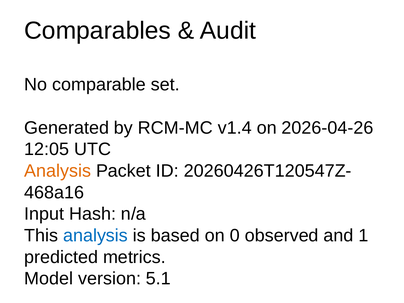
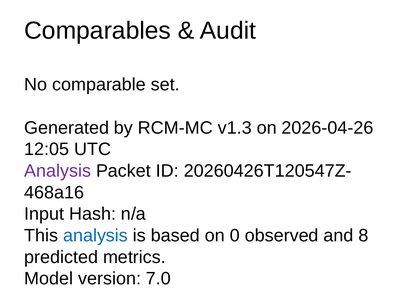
v1.4: v1.4 -> v1.3 (235, 128)
Analysis colour: orange -> purple (58, 171)
1: 1 -> 8 (364, 236)
5.1: 5.1 -> 7.0 (158, 279)
